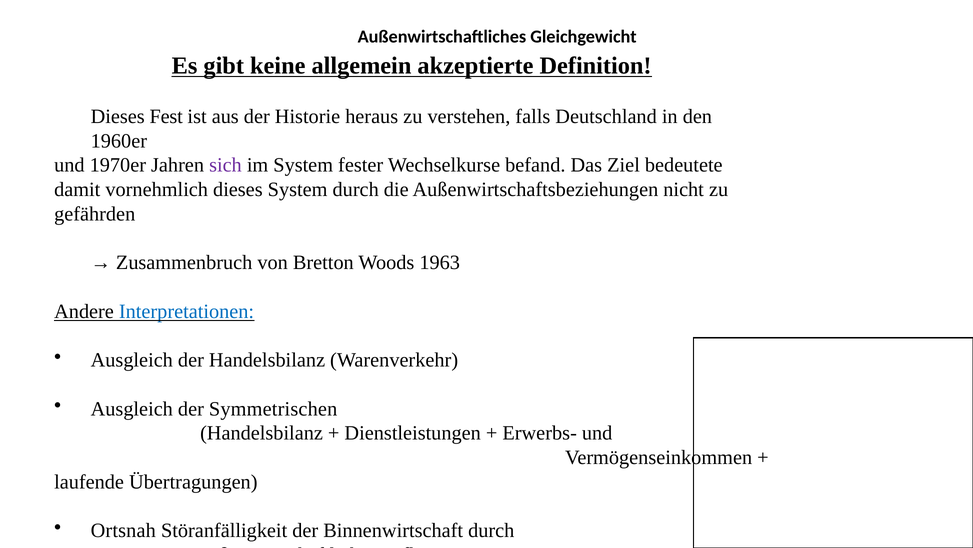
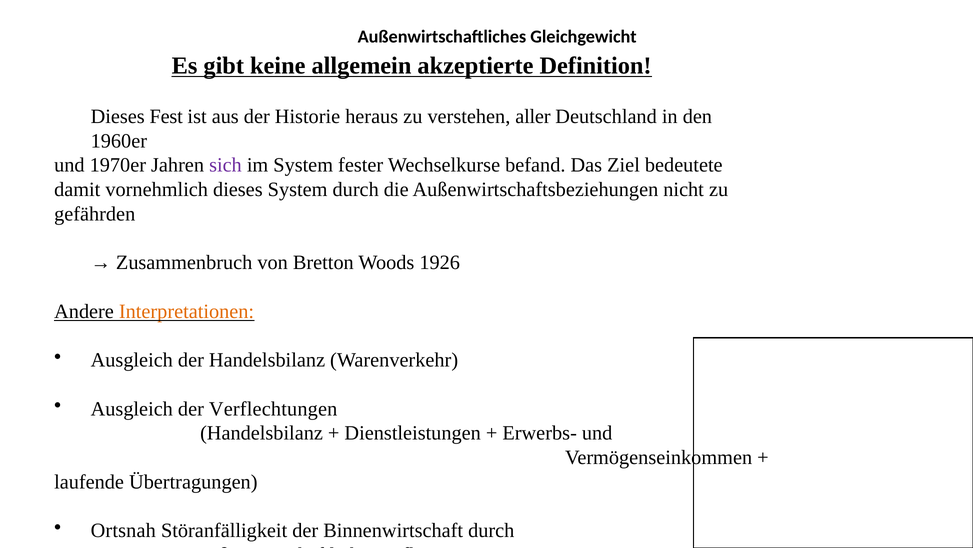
falls: falls -> aller (533, 116)
1963: 1963 -> 1926 (440, 262)
Interpretationen colour: blue -> orange (187, 311)
Symmetrischen: Symmetrischen -> Verflechtungen (273, 408)
